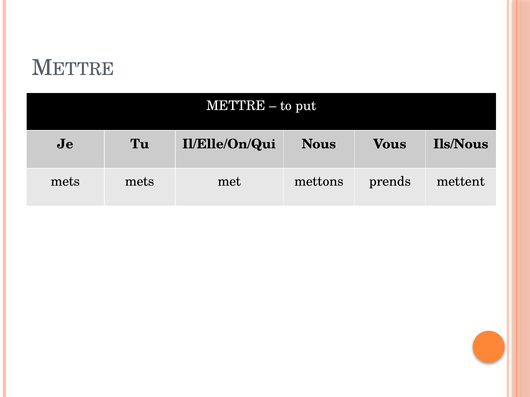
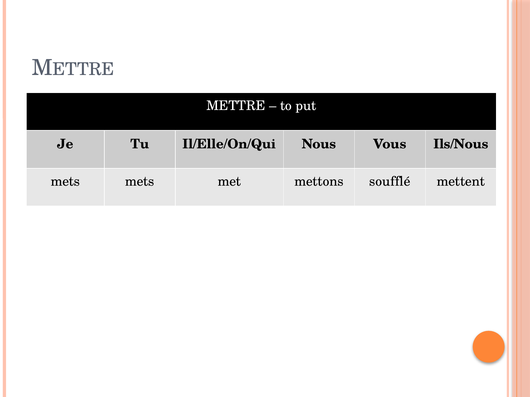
prends: prends -> soufflé (390, 182)
